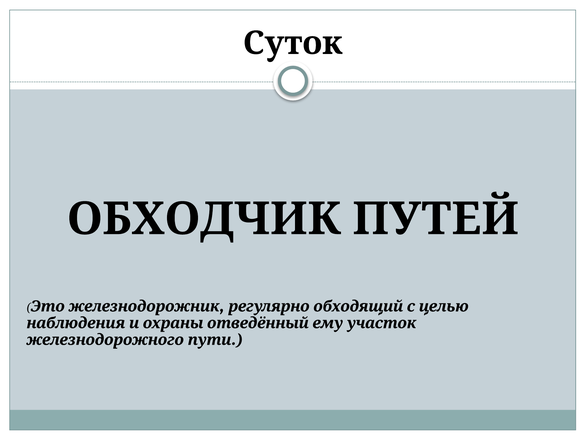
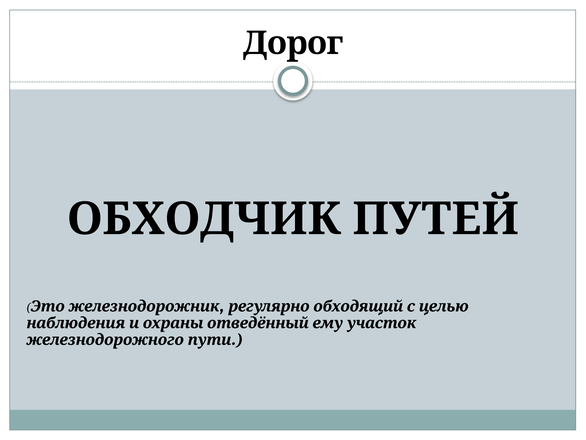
Суток: Суток -> Дорог (293, 43)
